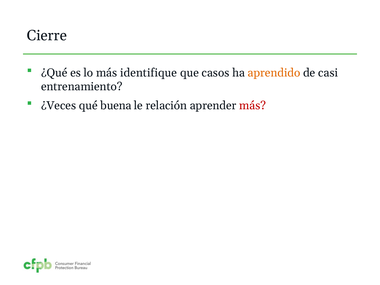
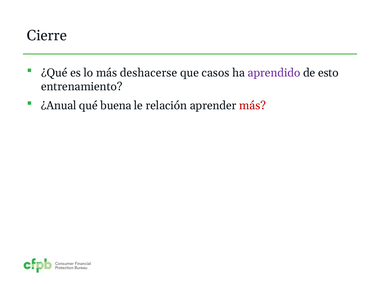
identifique: identifique -> deshacerse (149, 73)
aprendido colour: orange -> purple (274, 73)
casi: casi -> esto (328, 73)
¿Veces: ¿Veces -> ¿Anual (59, 106)
